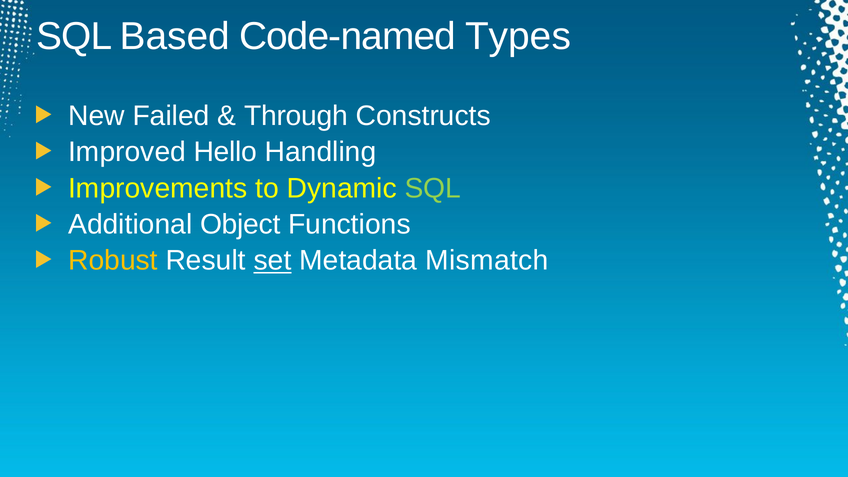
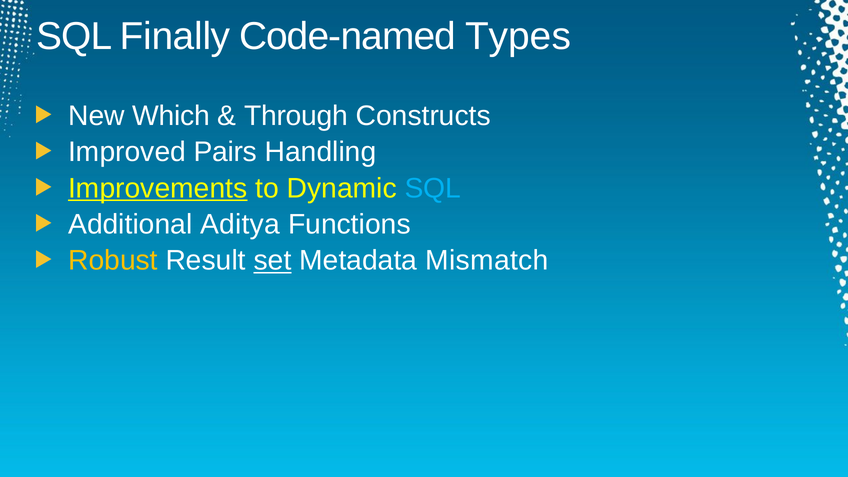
Based: Based -> Finally (175, 37)
Failed: Failed -> Which (171, 116)
Hello: Hello -> Pairs (225, 152)
Improvements underline: none -> present (158, 188)
SQL colour: light green -> light blue (433, 188)
Object: Object -> Aditya (240, 224)
